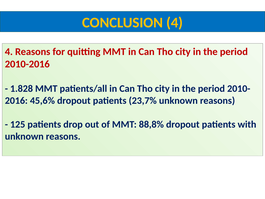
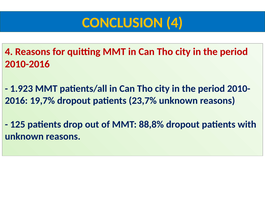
1.828: 1.828 -> 1.923 (22, 88)
45,6%: 45,6% -> 19,7% (42, 100)
